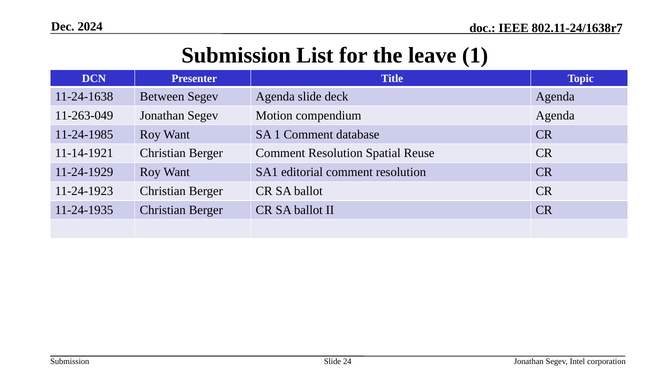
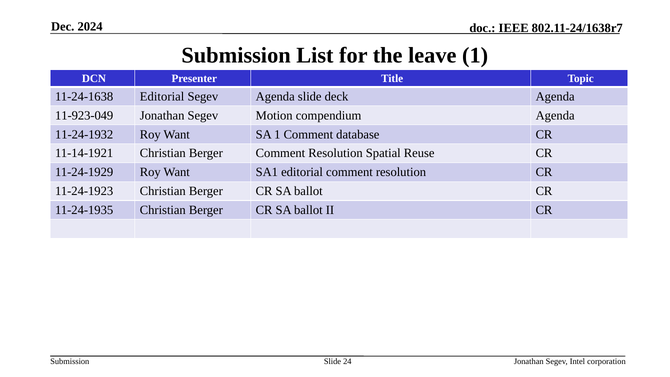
11-24-1638 Between: Between -> Editorial (162, 96)
11-263-049: 11-263-049 -> 11-923-049 (84, 115)
11-24-1985: 11-24-1985 -> 11-24-1932 (84, 134)
